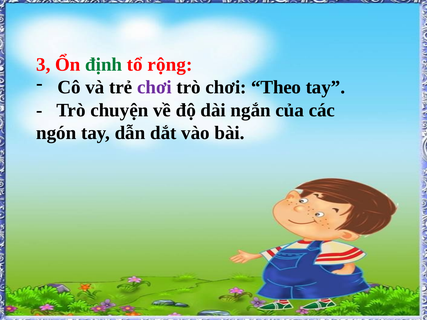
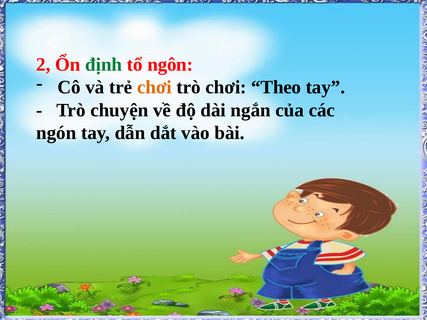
3: 3 -> 2 (43, 65)
rộng: rộng -> ngôn (170, 65)
chơi colour: purple -> orange (154, 87)
